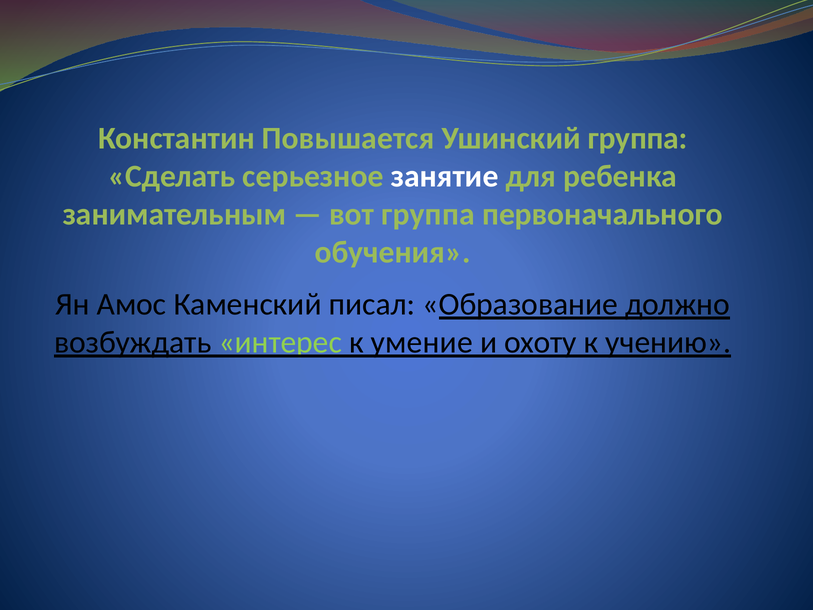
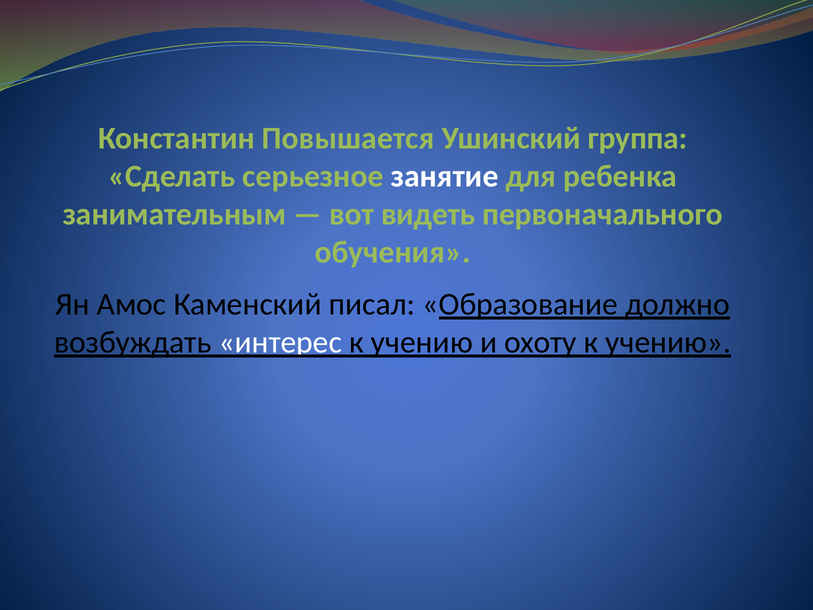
вот группа: группа -> видеть (428, 214)
интерес colour: light green -> white (280, 342)
умение: умение -> учению (422, 342)
